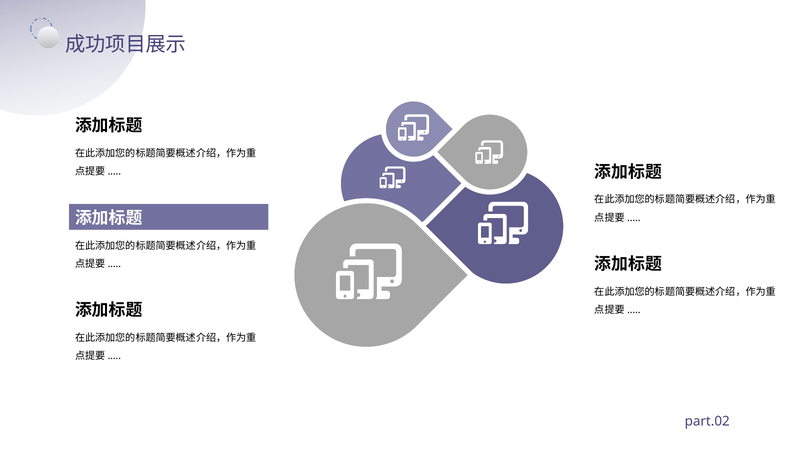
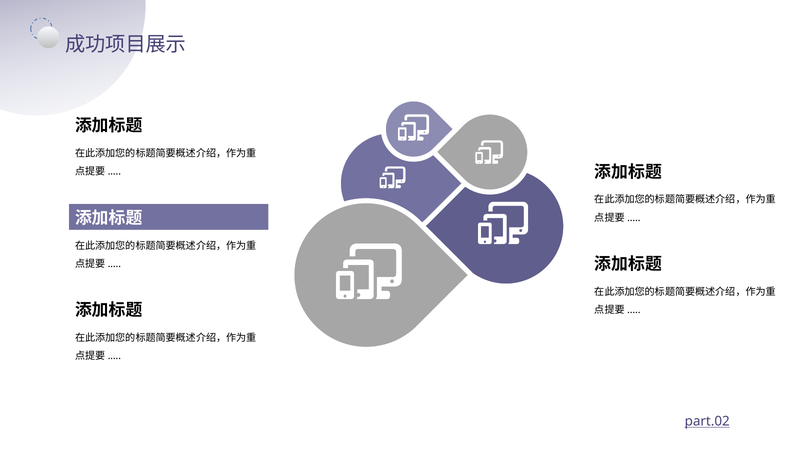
part.02 underline: none -> present (707, 421)
